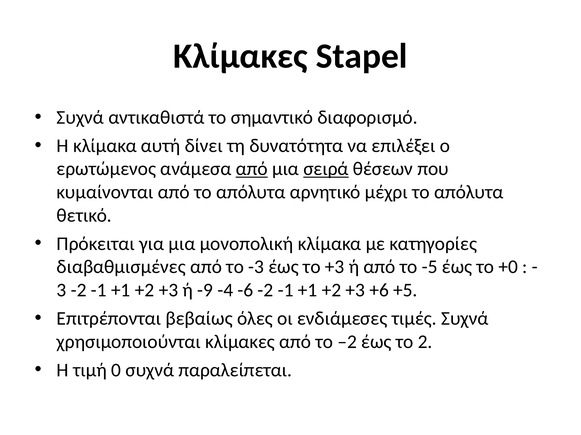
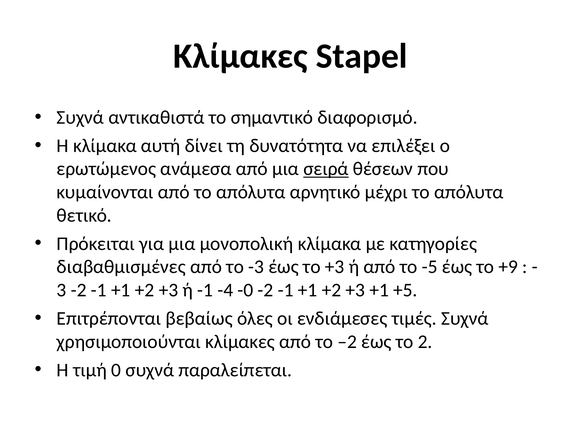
από underline: present -> none (252, 169)
+0: +0 -> +9 (508, 267)
ή -9: -9 -> -1 (205, 291)
-6: -6 -> -0 (245, 291)
+3 +6: +6 -> +1 (379, 291)
